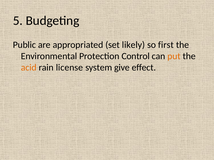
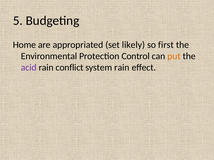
Public: Public -> Home (24, 45)
acid colour: orange -> purple (29, 68)
license: license -> conflict (70, 68)
system give: give -> rain (122, 68)
